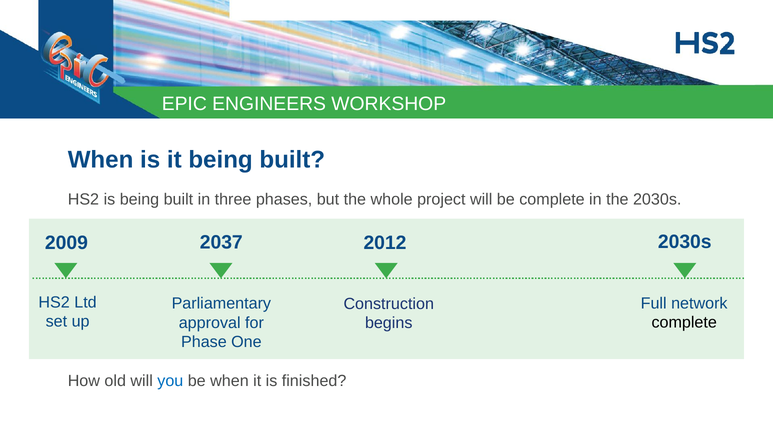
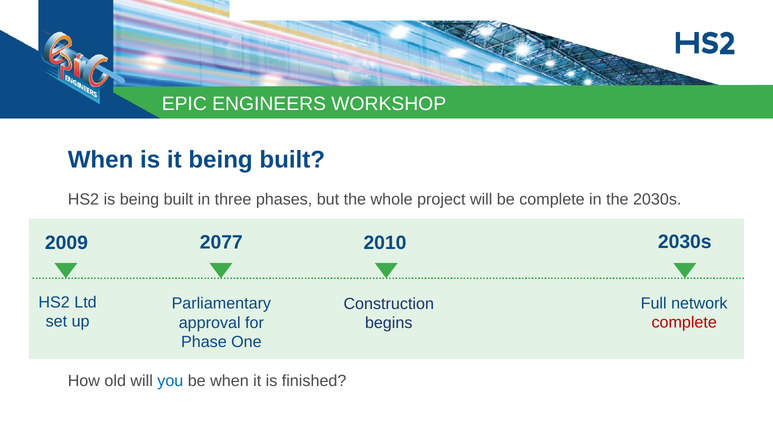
2037: 2037 -> 2077 (221, 242)
2012: 2012 -> 2010 (385, 243)
complete colour: black -> red (684, 322)
